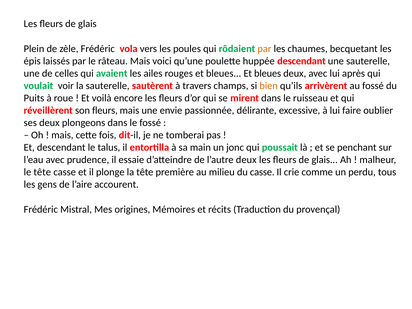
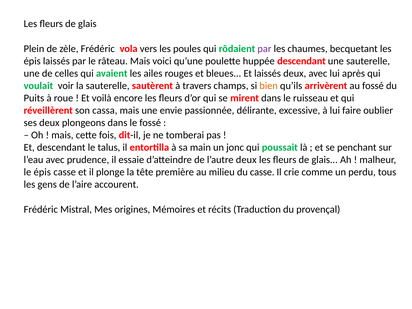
par colour: orange -> purple (264, 49)
bleues Et bleues: bleues -> laissés (268, 73)
son fleurs: fleurs -> cassa (105, 110)
le tête: tête -> épis (42, 172)
